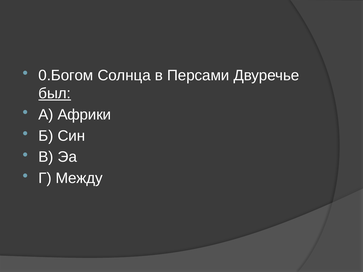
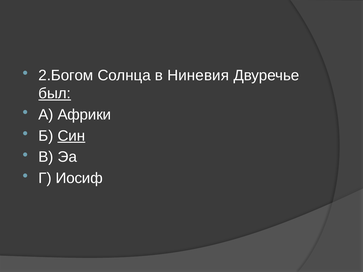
0.Богом: 0.Богом -> 2.Богом (66, 75)
Персами: Персами -> Ниневия (198, 75)
Син underline: none -> present (71, 136)
Между: Между -> Иосиф (79, 178)
